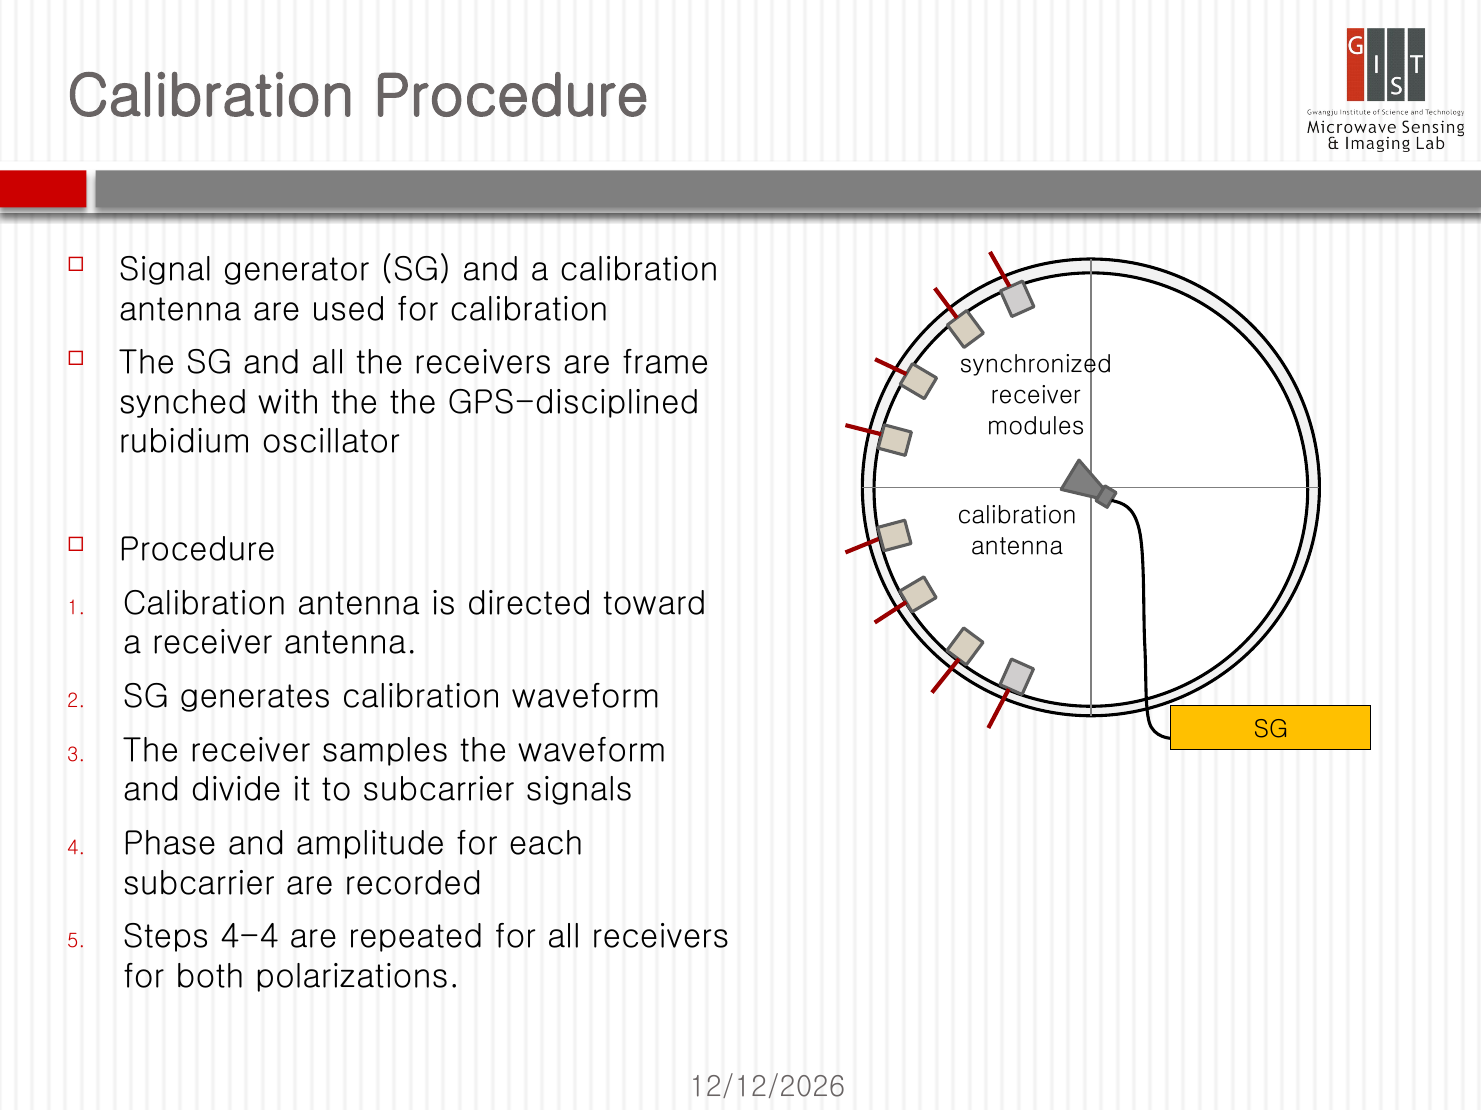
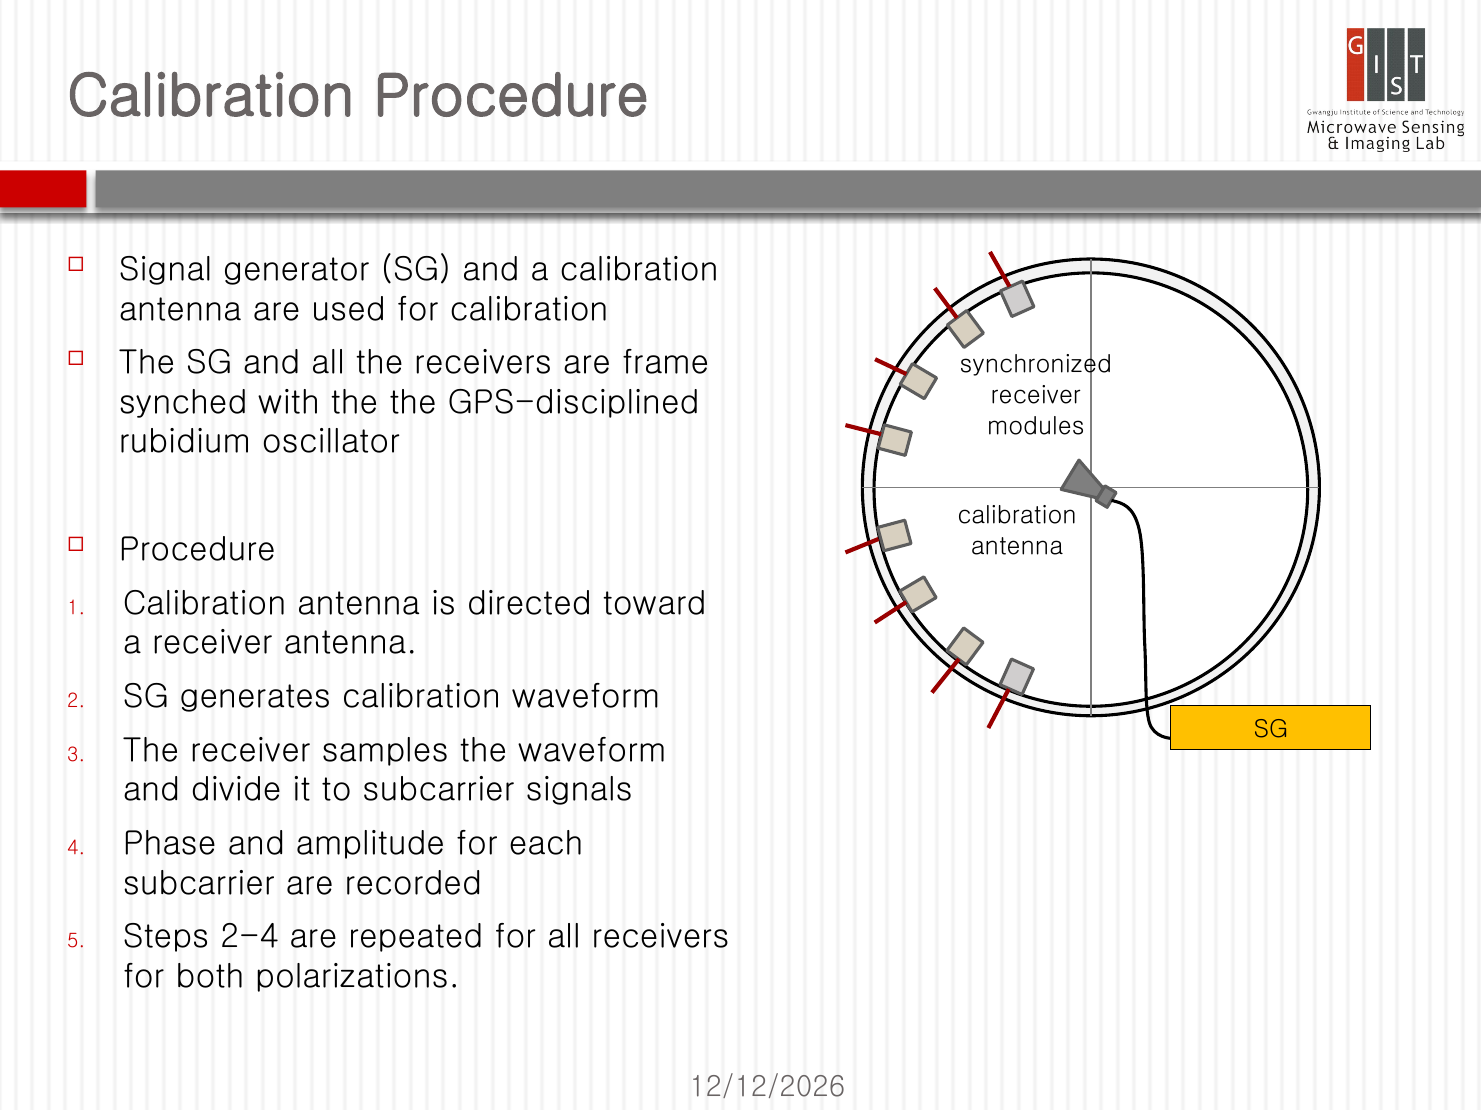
4-4: 4-4 -> 2-4 (249, 938)
